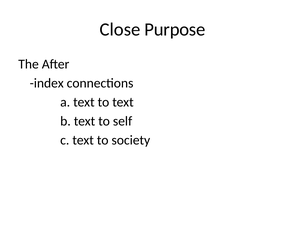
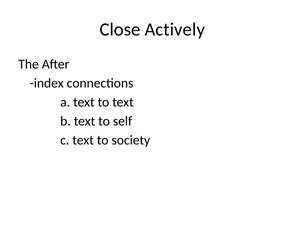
Purpose: Purpose -> Actively (175, 30)
